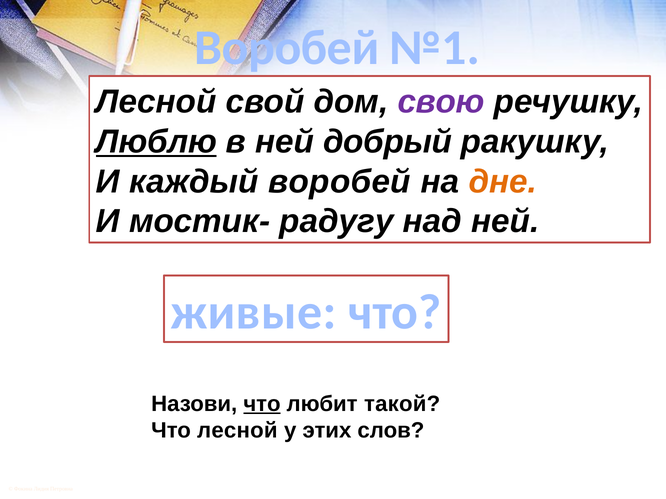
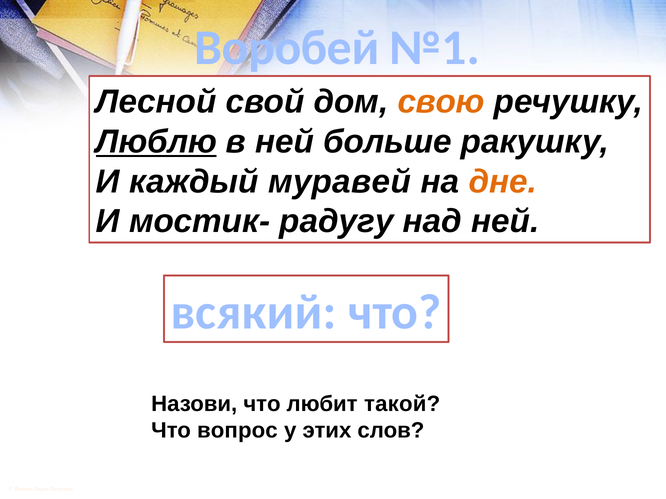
свою colour: purple -> orange (441, 102)
добрый: добрый -> больше (388, 142)
каждый воробей: воробей -> муравей (340, 182)
живые: живые -> всякий (254, 312)
что underline: present -> none (262, 404)
Что лесной: лесной -> вопрос (237, 431)
